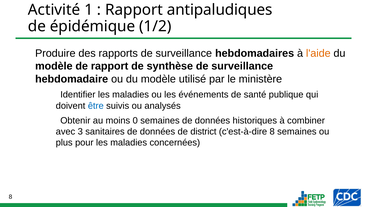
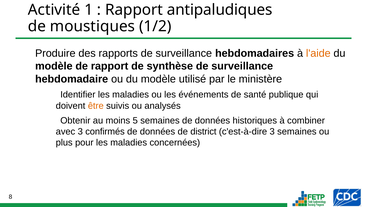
épidémique: épidémique -> moustiques (92, 26)
être colour: blue -> orange (96, 105)
0: 0 -> 5 (135, 120)
sanitaires: sanitaires -> confirmés (105, 131)
c'est-à-dire 8: 8 -> 3 (272, 131)
